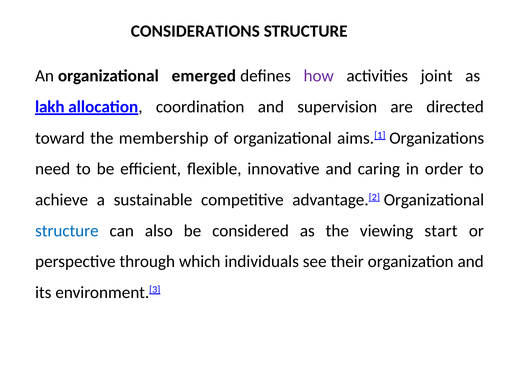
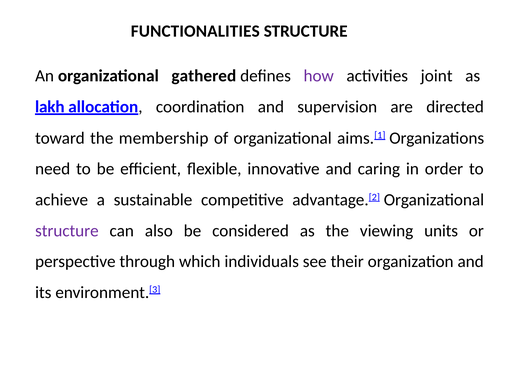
CONSIDERATIONS: CONSIDERATIONS -> FUNCTIONALITIES (195, 31)
emerged: emerged -> gathered (204, 76)
structure colour: blue -> purple (67, 231)
start: start -> units (441, 231)
